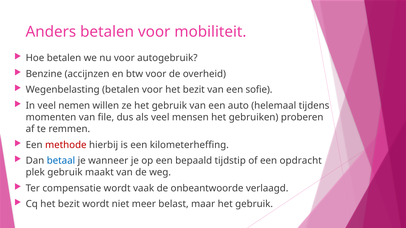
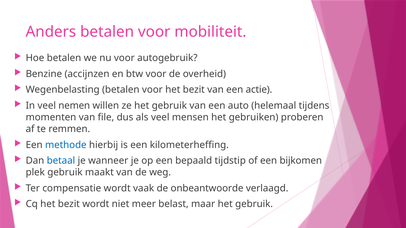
sofie: sofie -> actie (259, 90)
methode colour: red -> blue (66, 145)
opdracht: opdracht -> bijkomen (301, 161)
